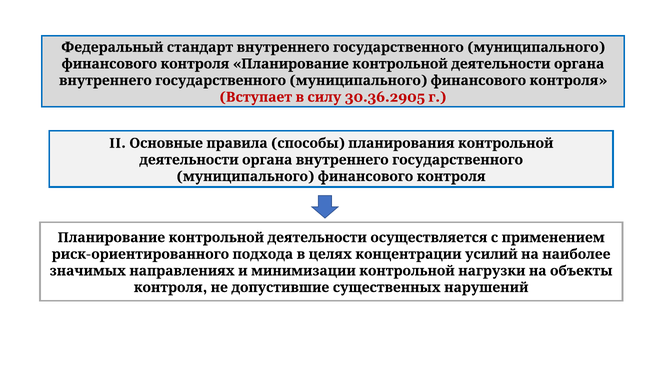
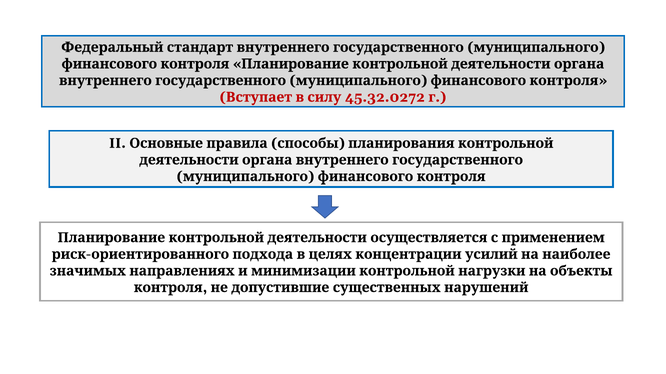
30.36.2905: 30.36.2905 -> 45.32.0272 (385, 97)
